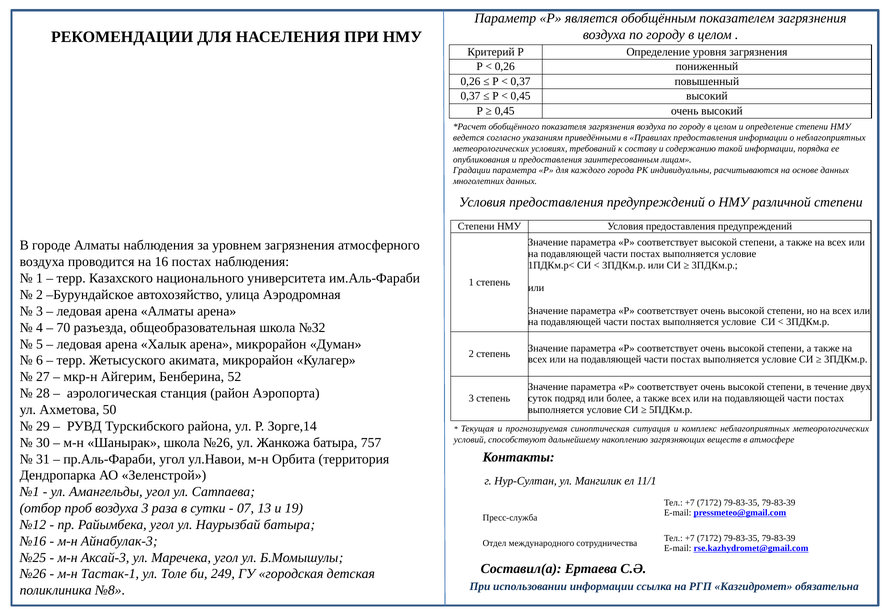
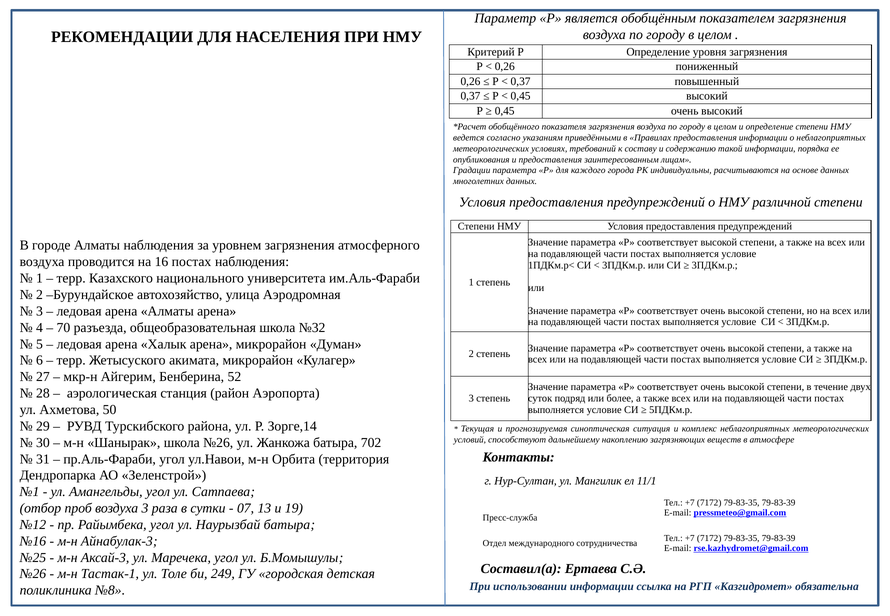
757: 757 -> 702 (371, 443)
